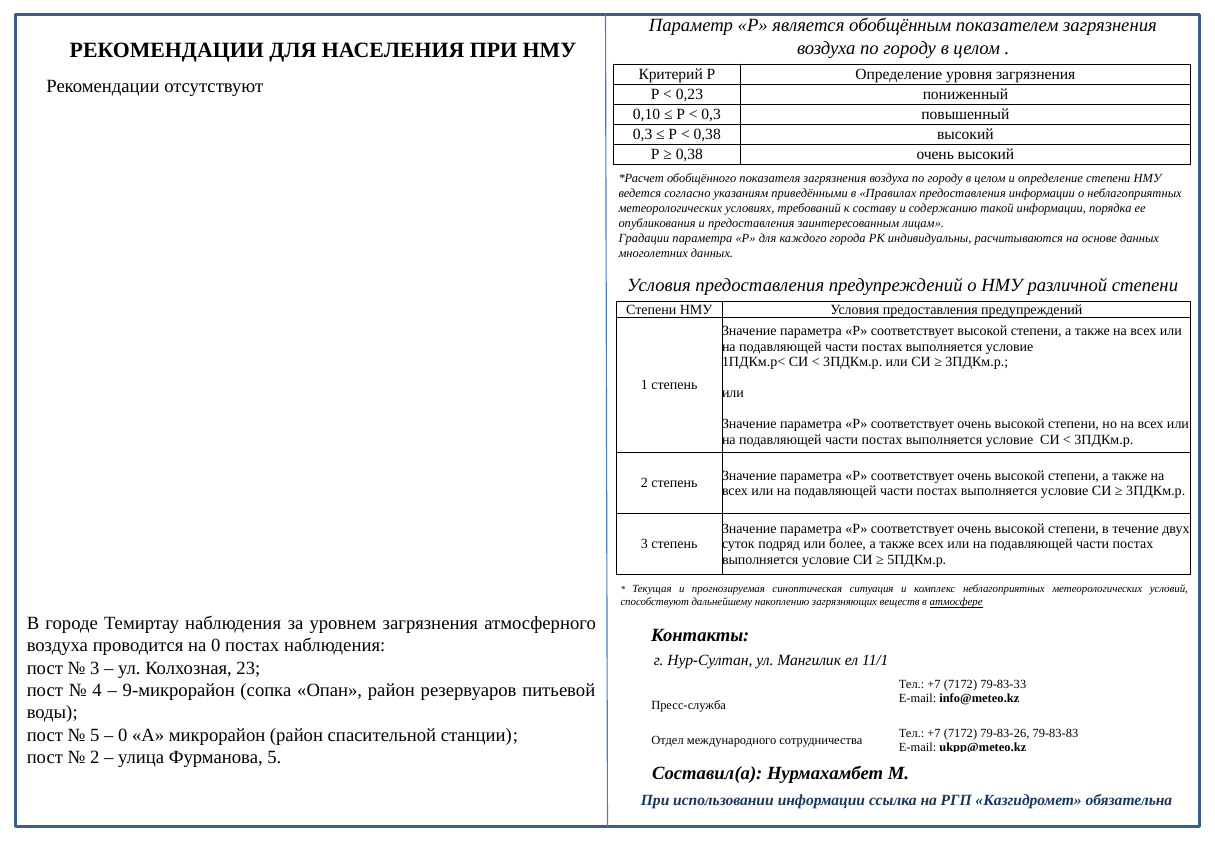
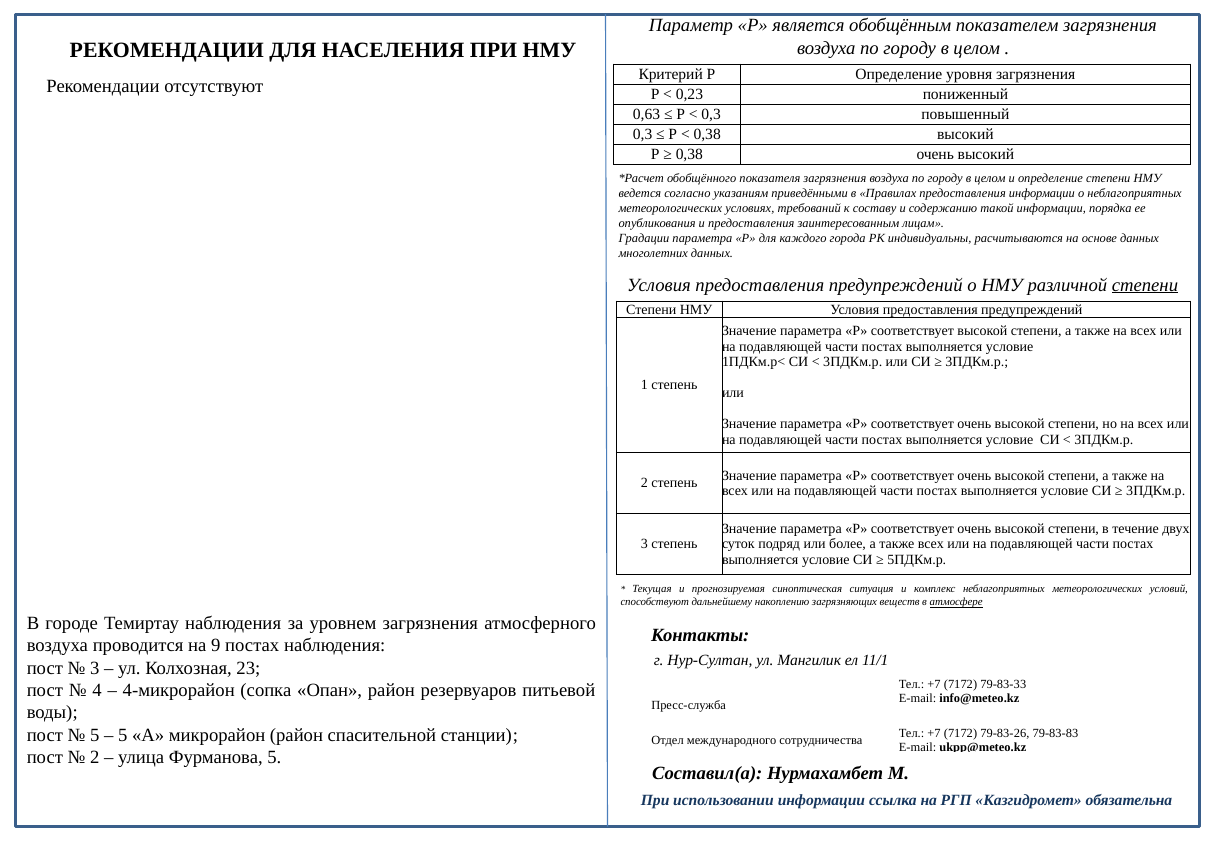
0,10: 0,10 -> 0,63 (647, 114)
степени underline: none -> present (1145, 285)
на 0: 0 -> 9 (216, 646)
9-микрорайон: 9-микрорайон -> 4-микрорайон (179, 690)
0: 0 -> 5 (123, 735)
